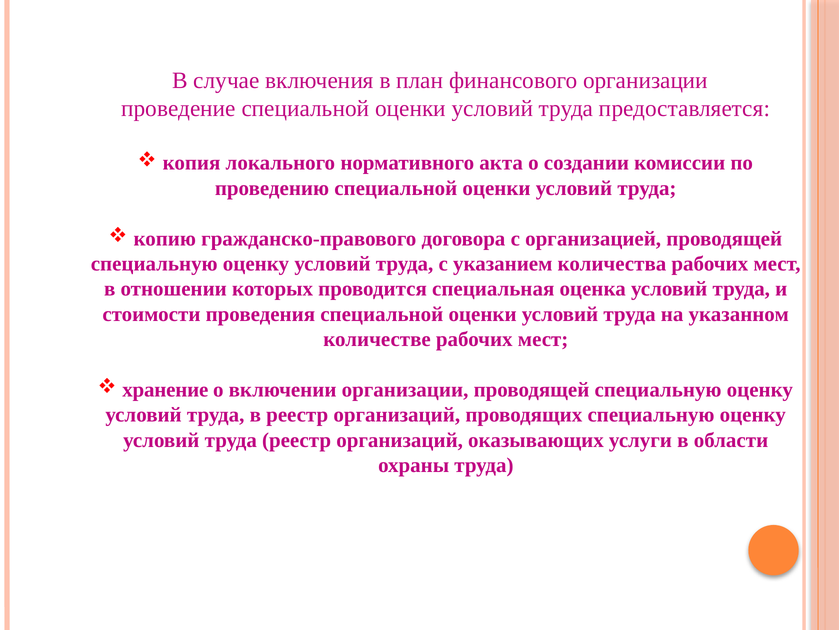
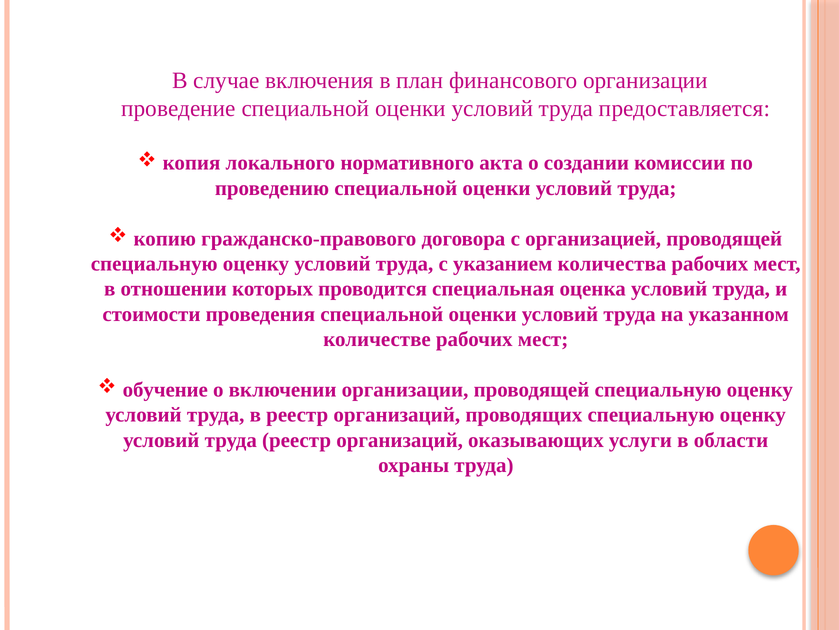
хранение: хранение -> обучение (165, 389)
